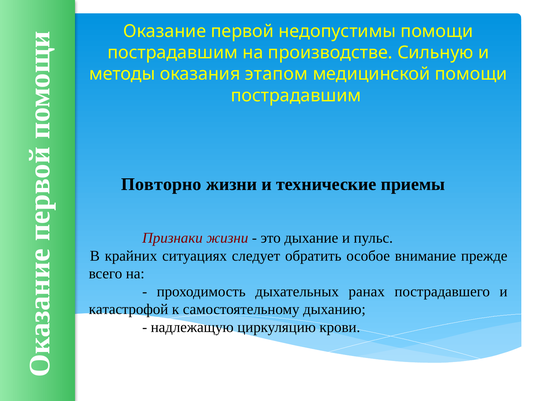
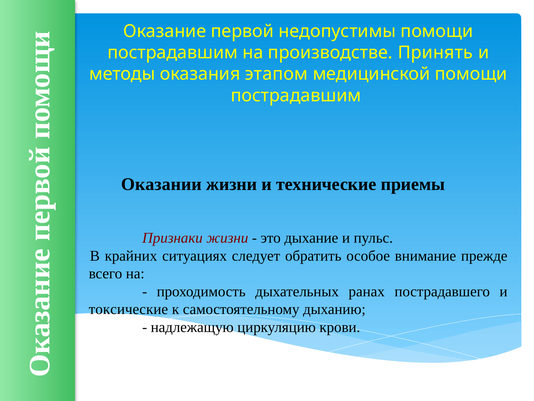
Сильную: Сильную -> Принять (435, 53)
Повторно: Повторно -> Оказании (161, 184)
катастрофой: катастрофой -> токсические (128, 309)
